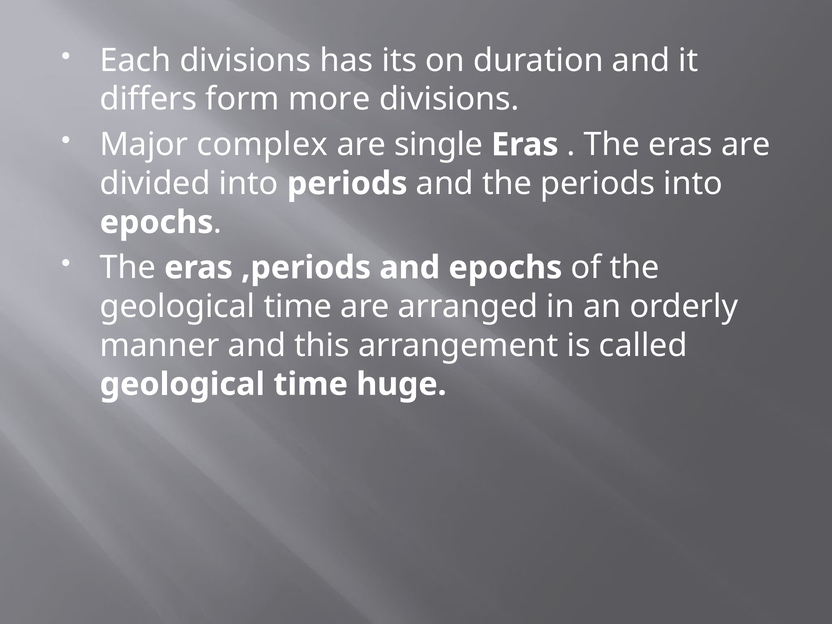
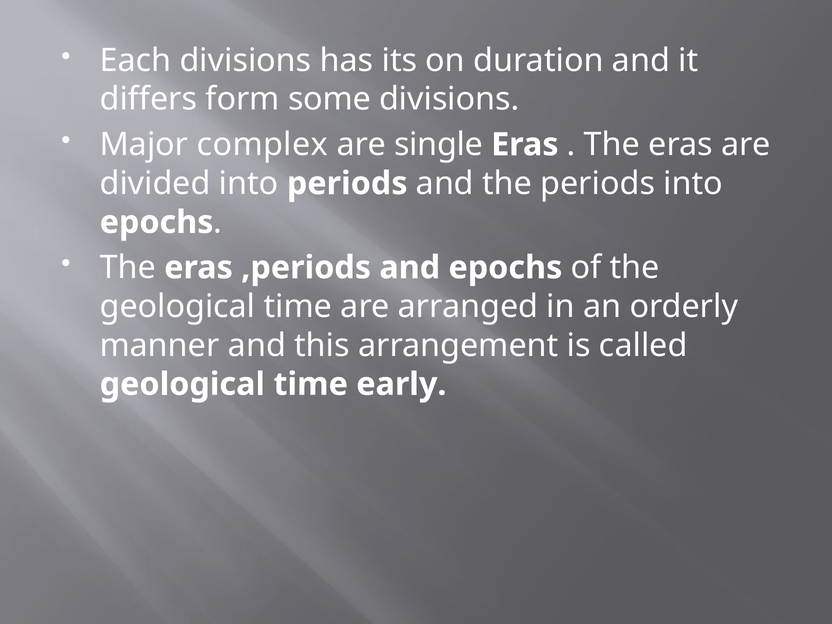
more: more -> some (329, 99)
huge: huge -> early (401, 384)
